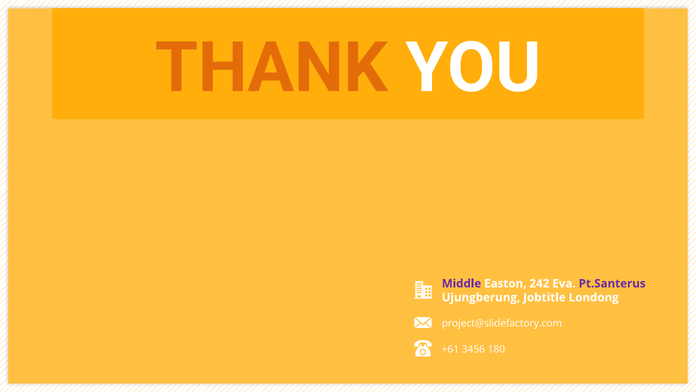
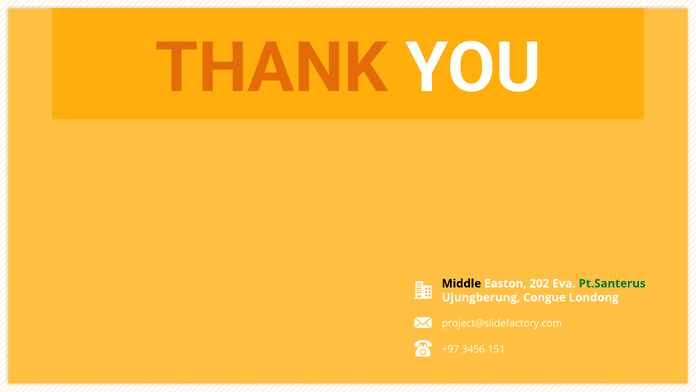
Middle colour: purple -> black (461, 283)
242: 242 -> 202 (539, 283)
Pt.Santerus colour: purple -> green (612, 283)
Jobtitle: Jobtitle -> Congue (544, 297)
+61: +61 -> +97 (450, 349)
180: 180 -> 151 (496, 349)
